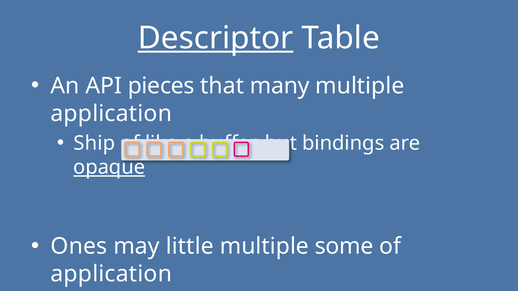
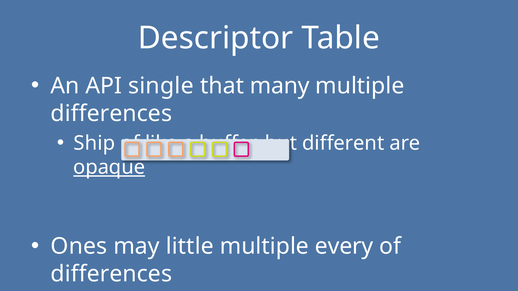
Descriptor underline: present -> none (216, 38)
pieces: pieces -> single (161, 86)
application: application -> differences (111, 114)
bindings: bindings -> different (343, 143)
some: some -> every (344, 247)
application: application -> differences (111, 274)
